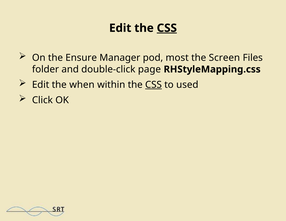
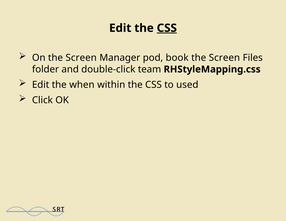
On the Ensure: Ensure -> Screen (81, 58)
most: most -> book (177, 58)
page: page -> team (150, 69)
CSS underline: present -> none (153, 85)
